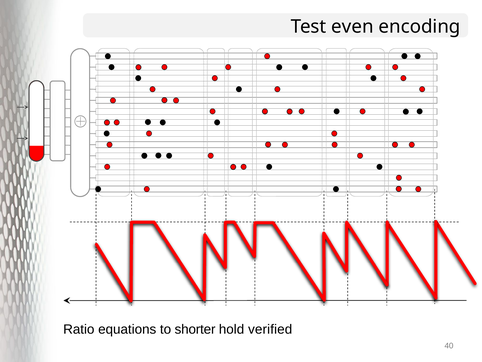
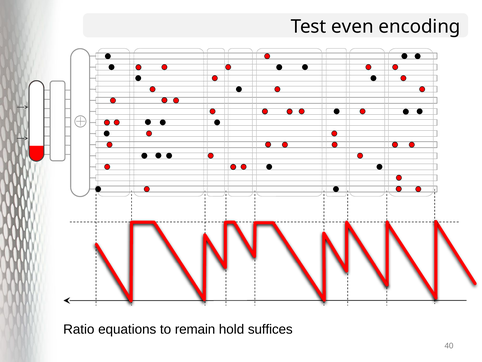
shorter: shorter -> remain (195, 329)
verified: verified -> suffices (270, 329)
